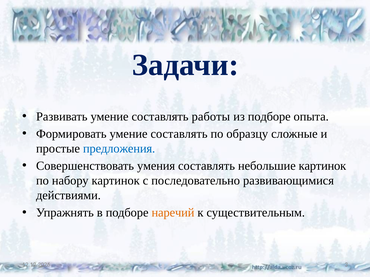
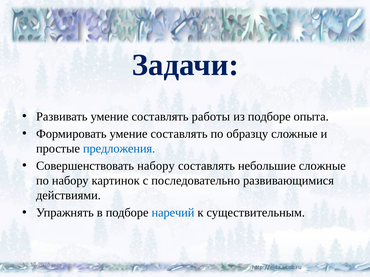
Совершенствовать умения: умения -> набору (156, 166)
небольшие картинок: картинок -> сложные (322, 166)
наречий colour: orange -> blue (173, 213)
